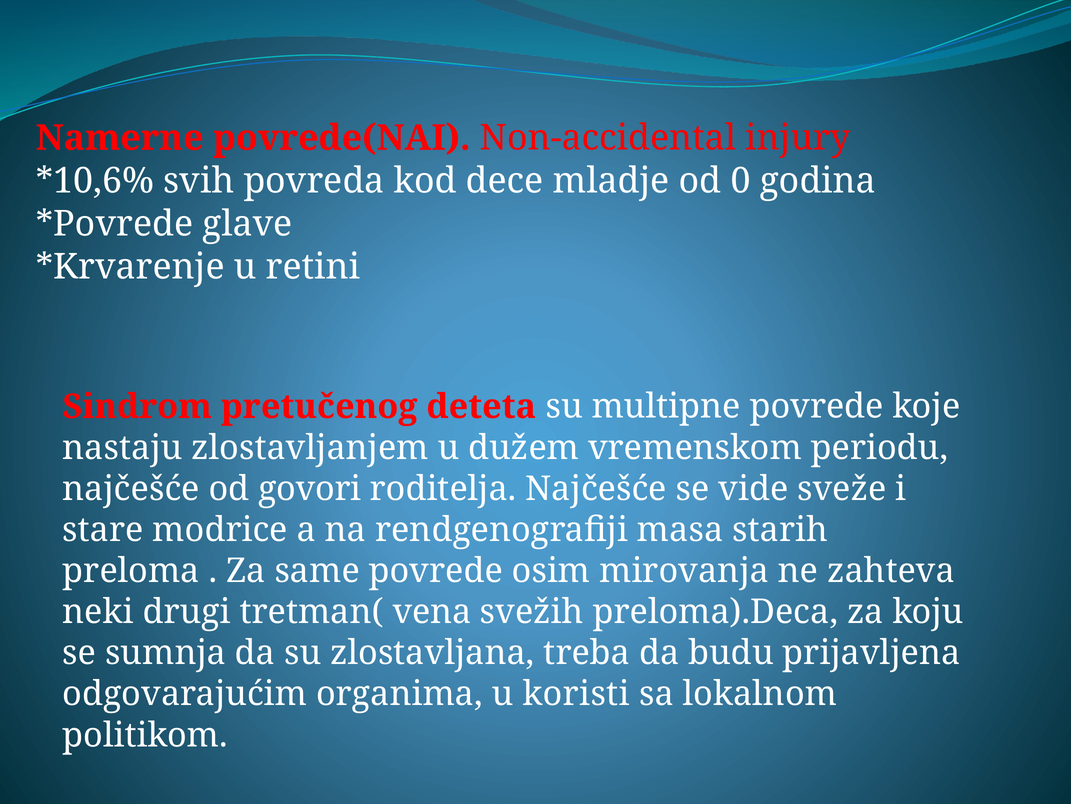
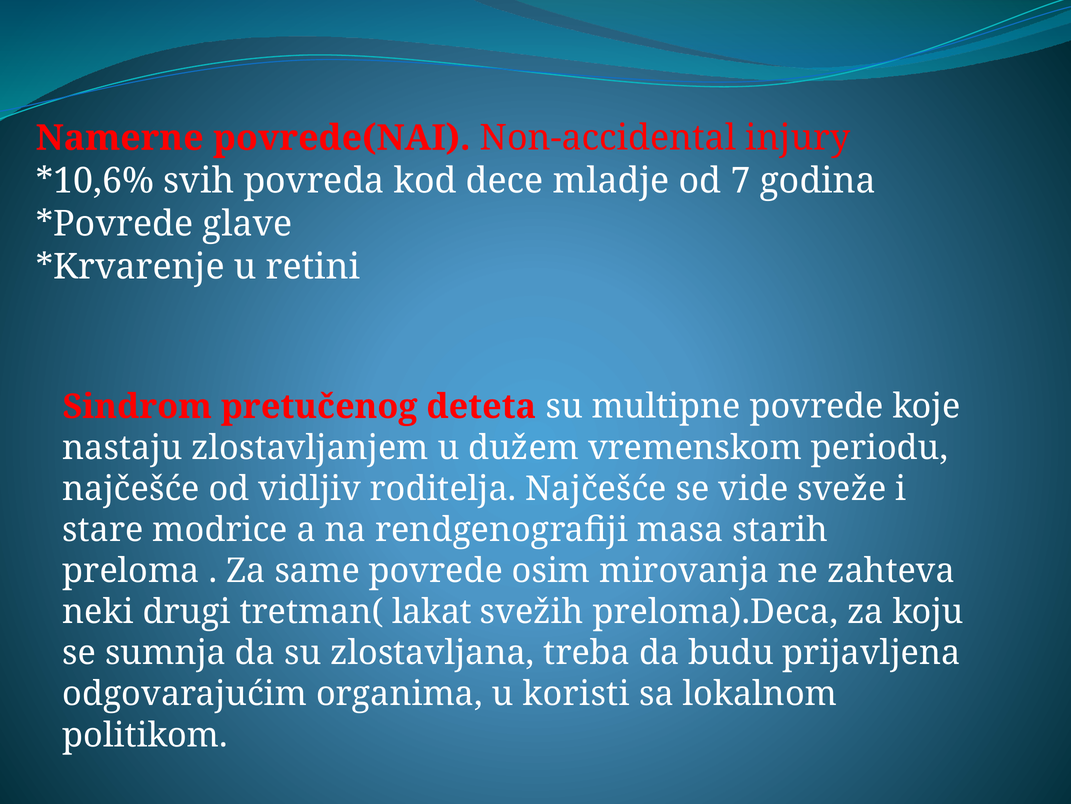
0: 0 -> 7 (740, 181)
govori: govori -> vidljiv (310, 488)
vena: vena -> lakat (432, 611)
